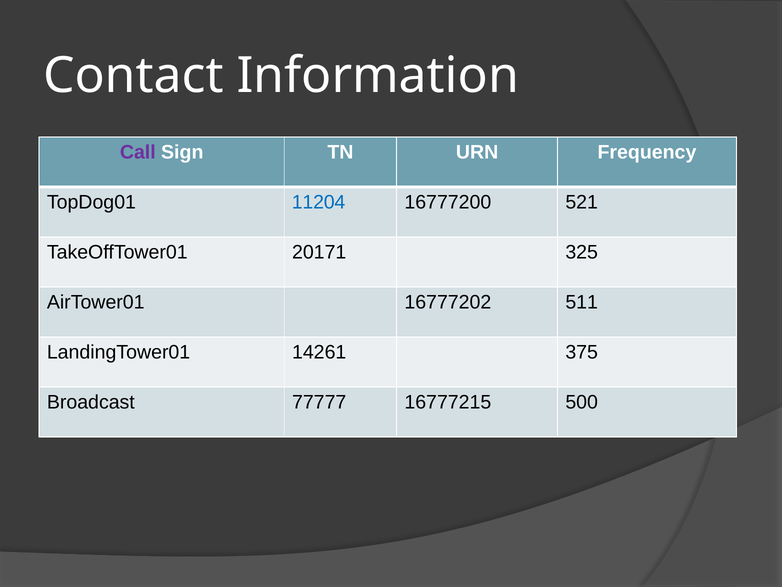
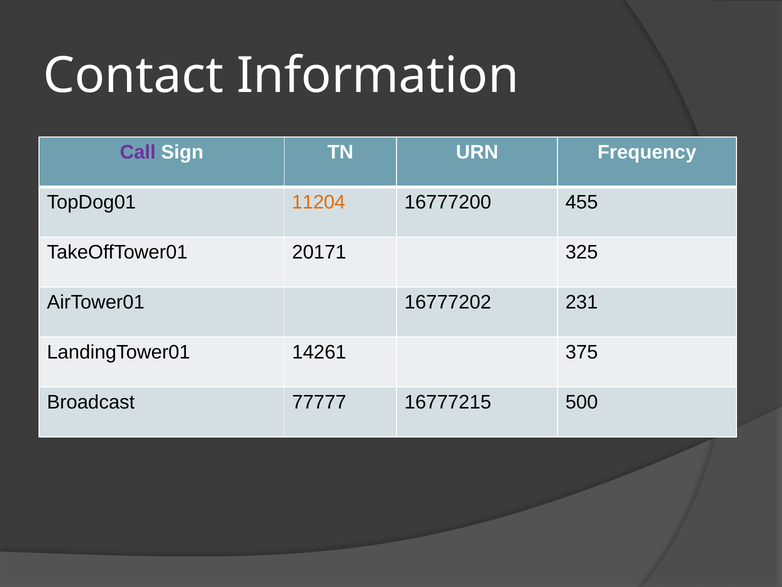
11204 colour: blue -> orange (319, 202)
521: 521 -> 455 (582, 202)
511: 511 -> 231 (582, 302)
